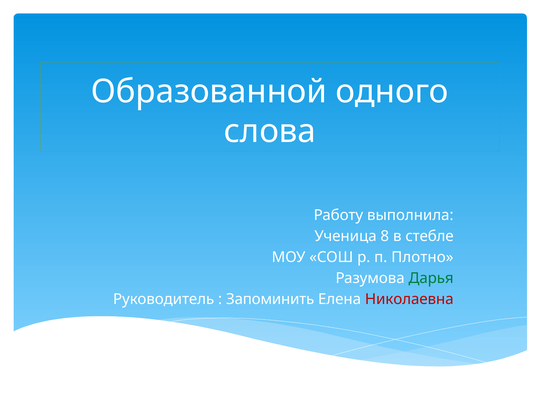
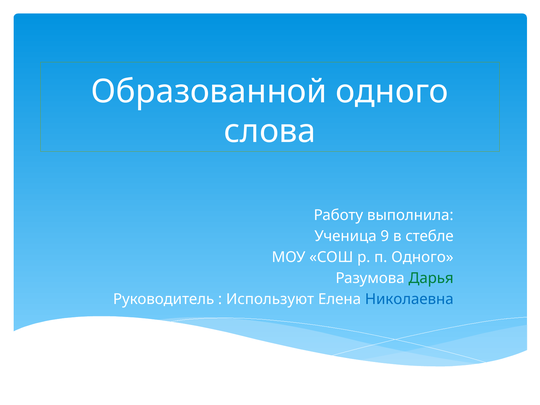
8: 8 -> 9 (385, 236)
п Плотно: Плотно -> Одного (422, 257)
Запоминить: Запоминить -> Используют (270, 299)
Николаевна colour: red -> blue (409, 299)
